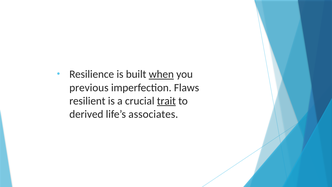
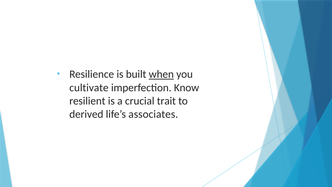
previous: previous -> cultivate (89, 88)
Flaws: Flaws -> Know (187, 88)
trait underline: present -> none (166, 101)
